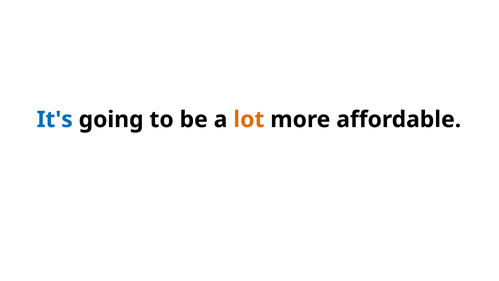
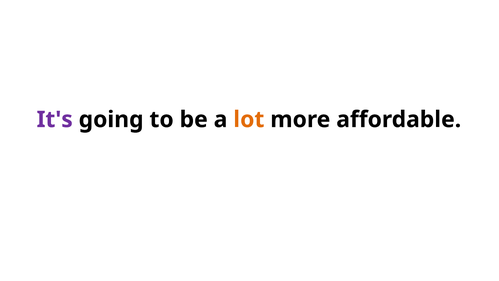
It's colour: blue -> purple (55, 119)
